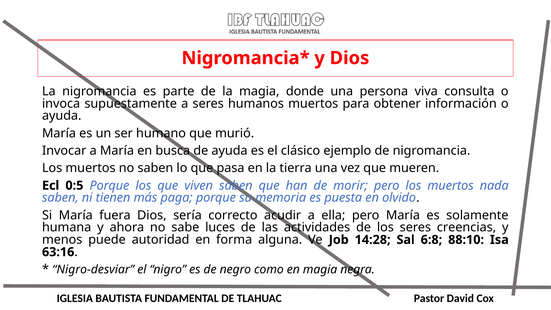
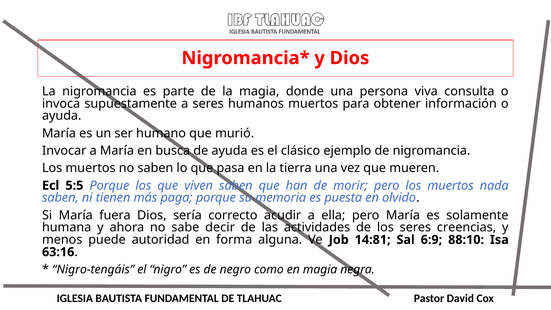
0:5: 0:5 -> 5:5 (74, 185)
luces: luces -> decir (220, 227)
14:28: 14:28 -> 14:81 (373, 240)
6:8: 6:8 -> 6:9 (431, 240)
Nigro-desviar: Nigro-desviar -> Nigro-tengáis (93, 270)
